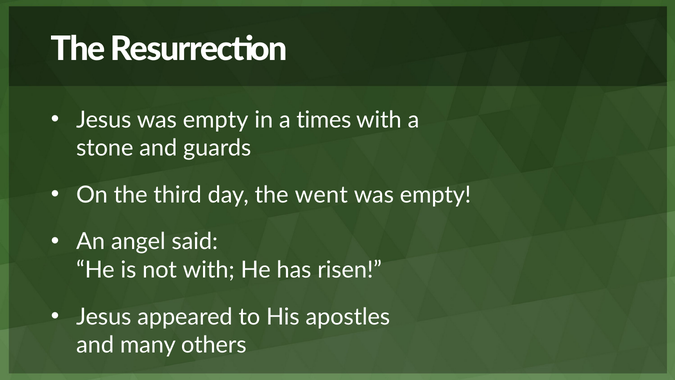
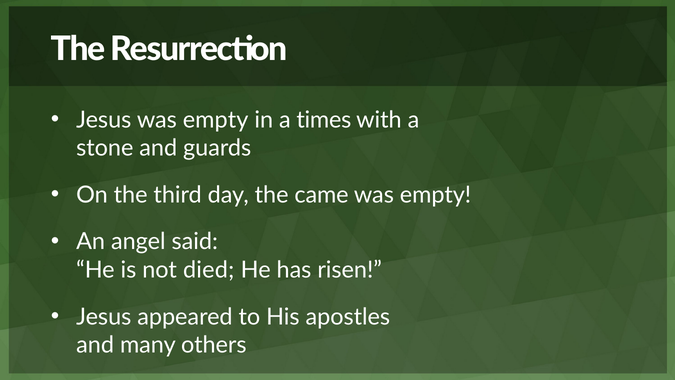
went: went -> came (322, 195)
not with: with -> died (209, 270)
